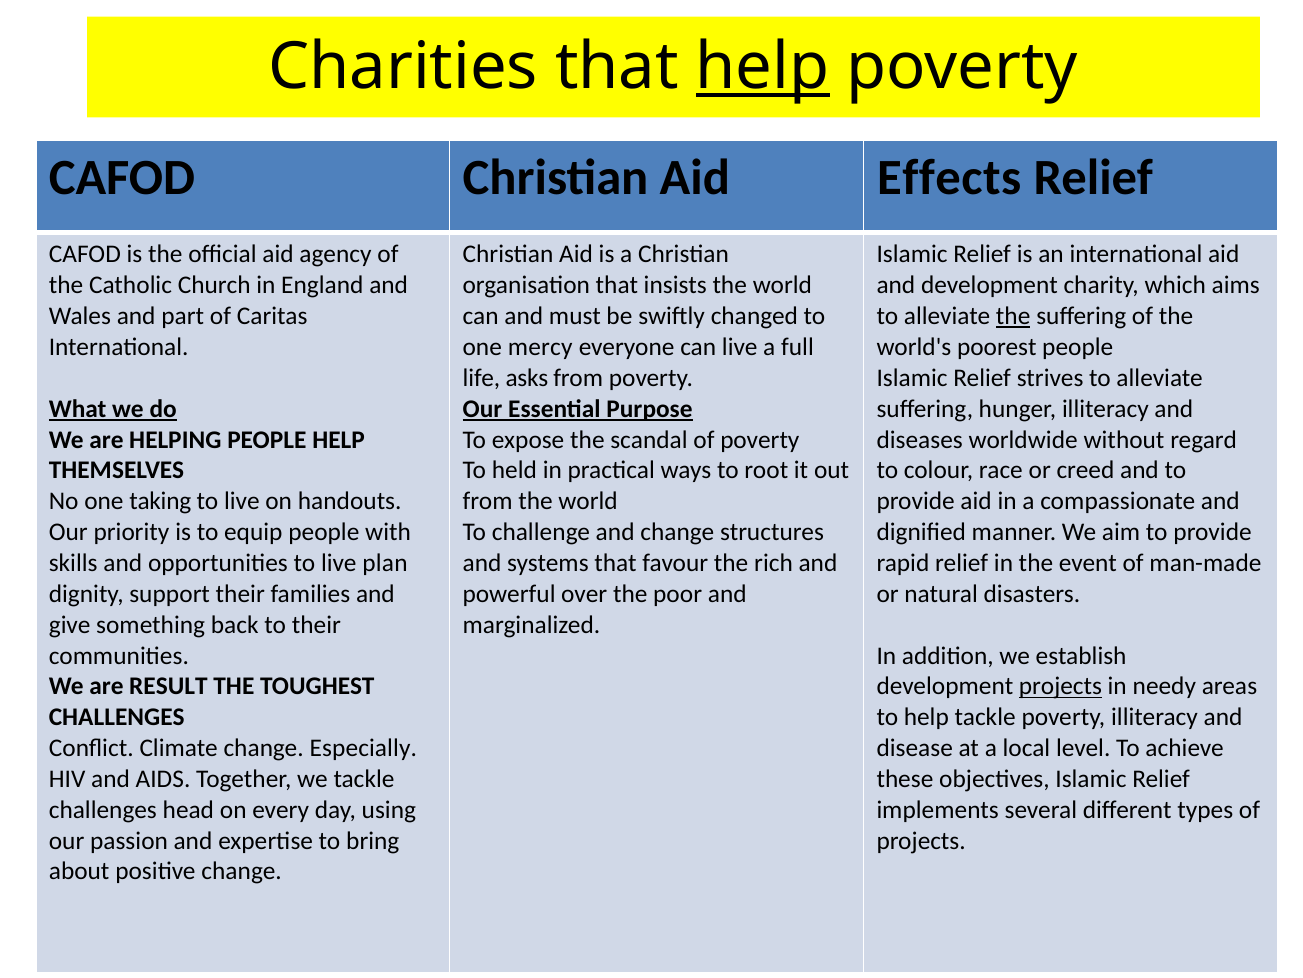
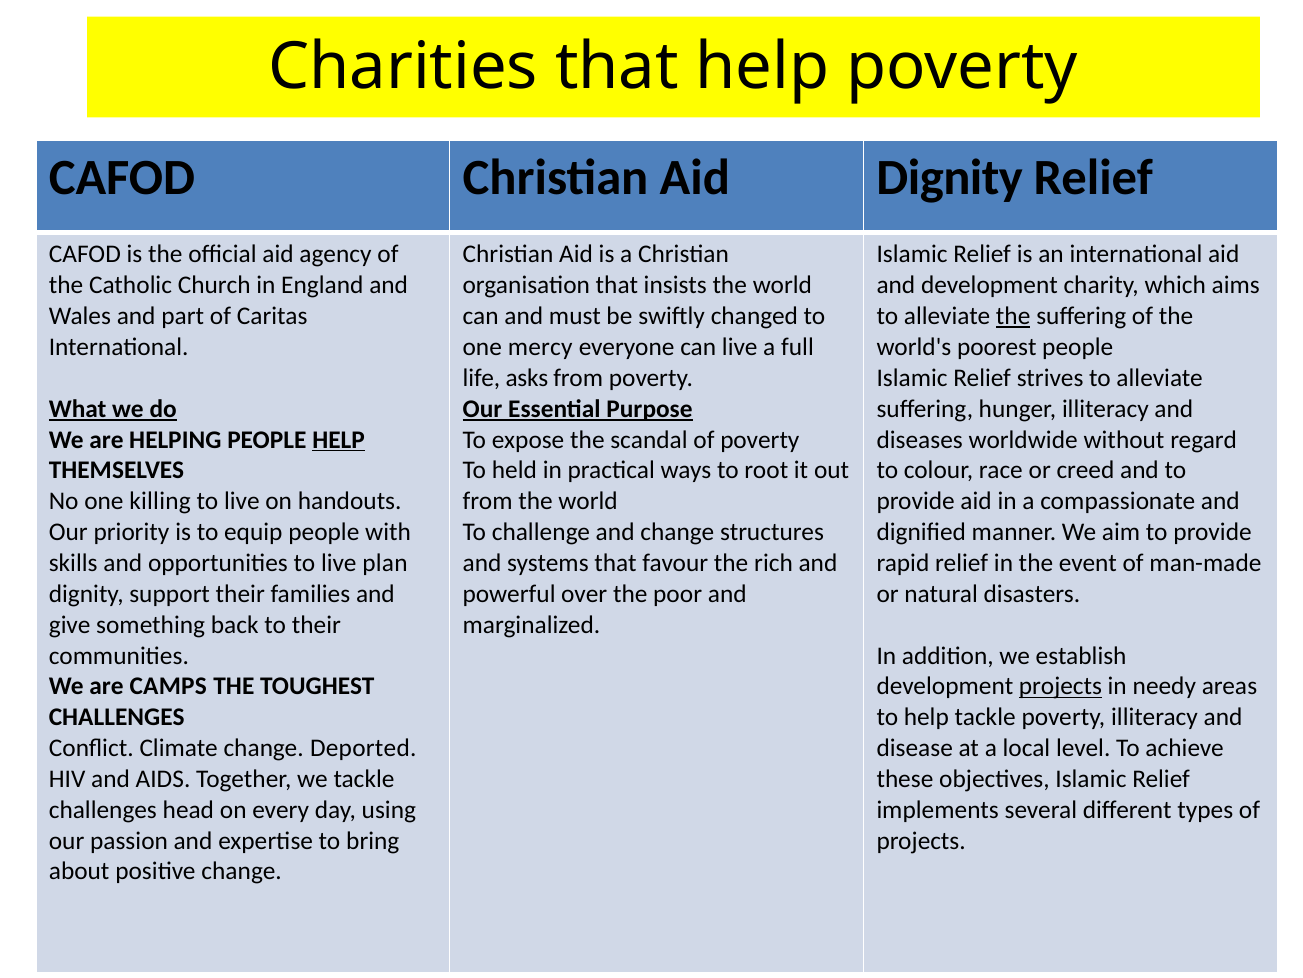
help underline: present -> none (763, 67)
Aid Effects: Effects -> Dignity (950, 178)
HELP underline: none -> present (339, 439)
taking: taking -> killing (160, 501)
RESULT: RESULT -> CAMPS (168, 686)
Especially: Especially -> Deported (363, 748)
